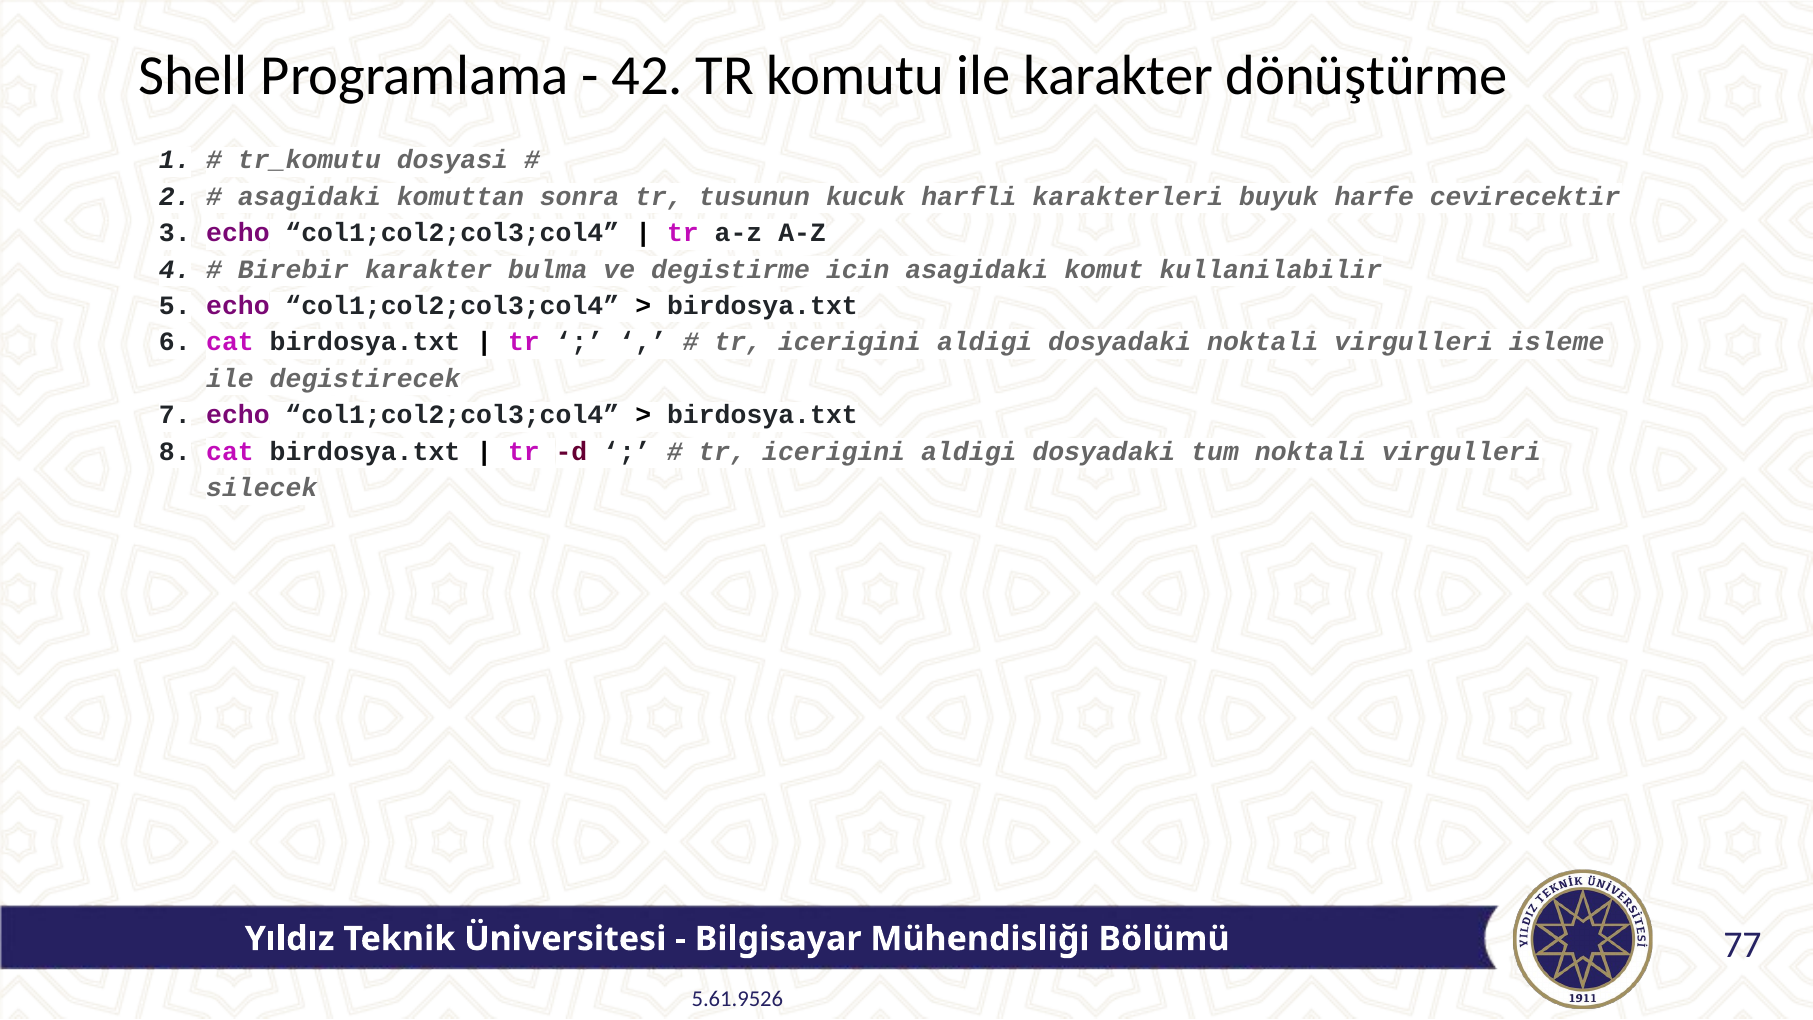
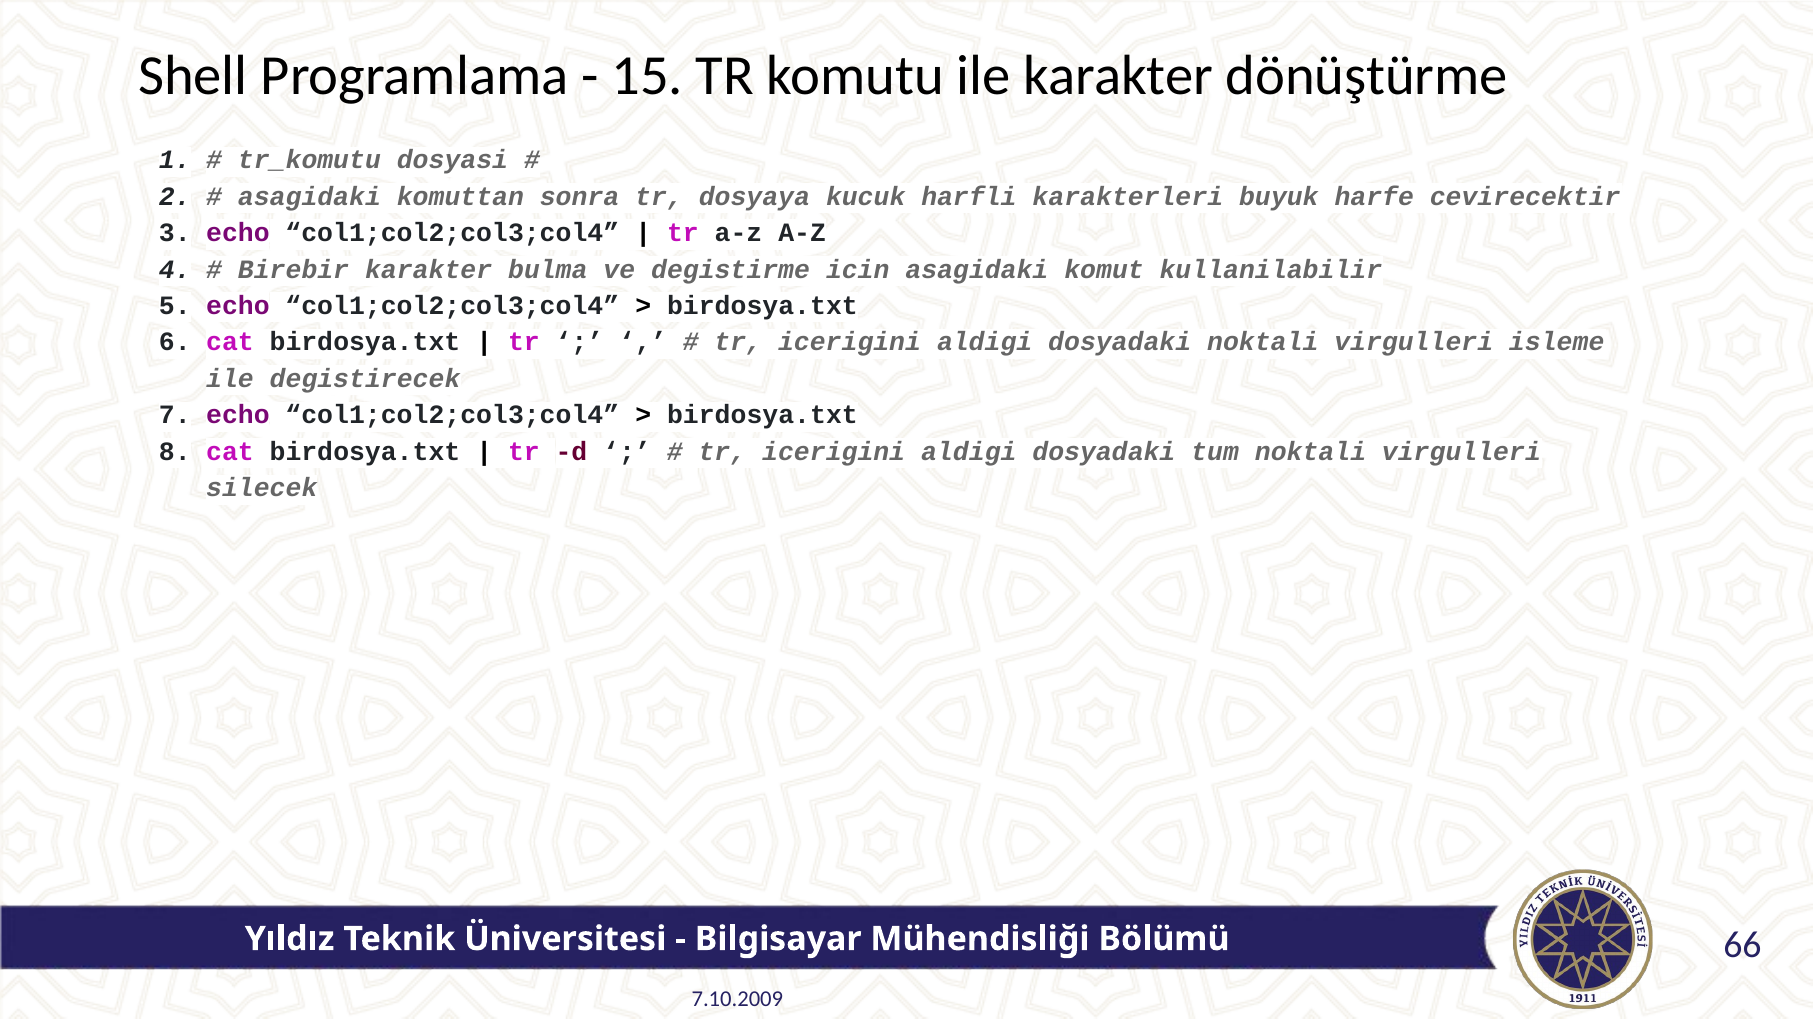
42: 42 -> 15 (647, 76)
tusunun: tusunun -> dosyaya (754, 196)
77: 77 -> 66 (1742, 945)
5.61.9526: 5.61.9526 -> 7.10.2009 (737, 999)
